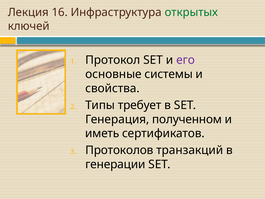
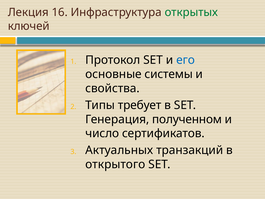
его colour: purple -> blue (186, 60)
иметь: иметь -> число (102, 133)
Протоколов: Протоколов -> Актуальных (119, 150)
генерации: генерации -> открытого (115, 164)
